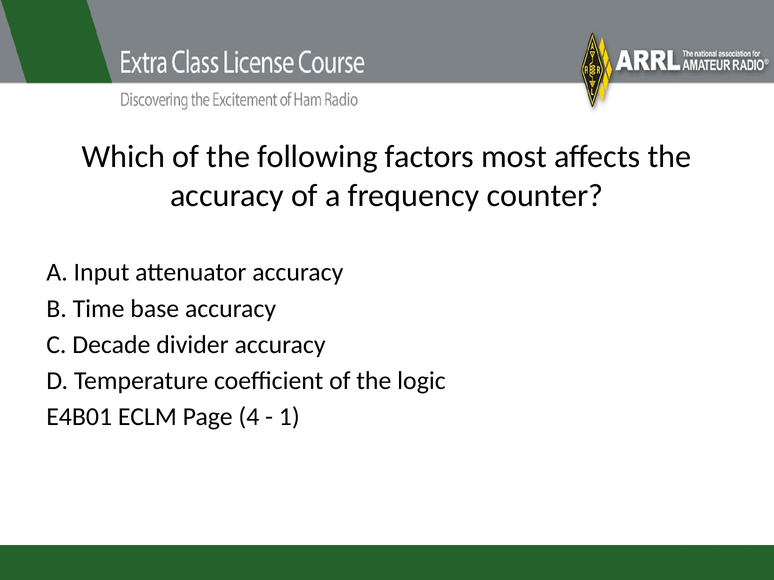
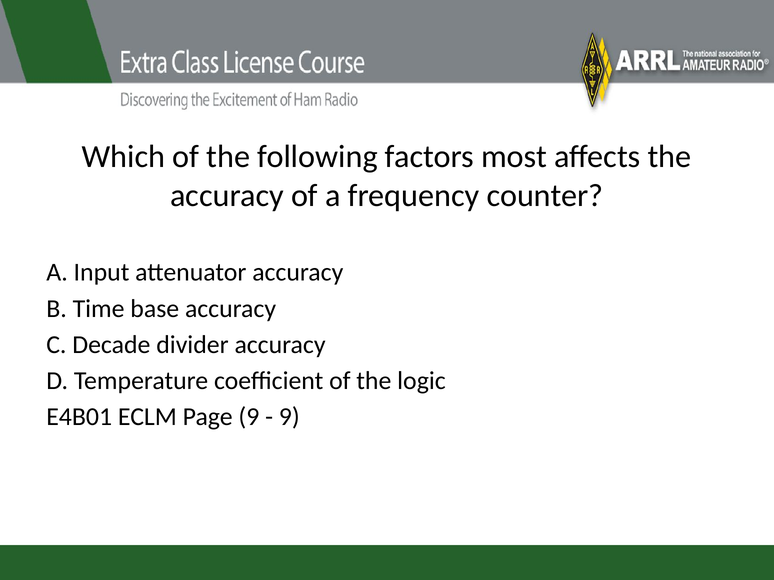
Page 4: 4 -> 9 (249, 417)
1: 1 -> 9 (289, 417)
